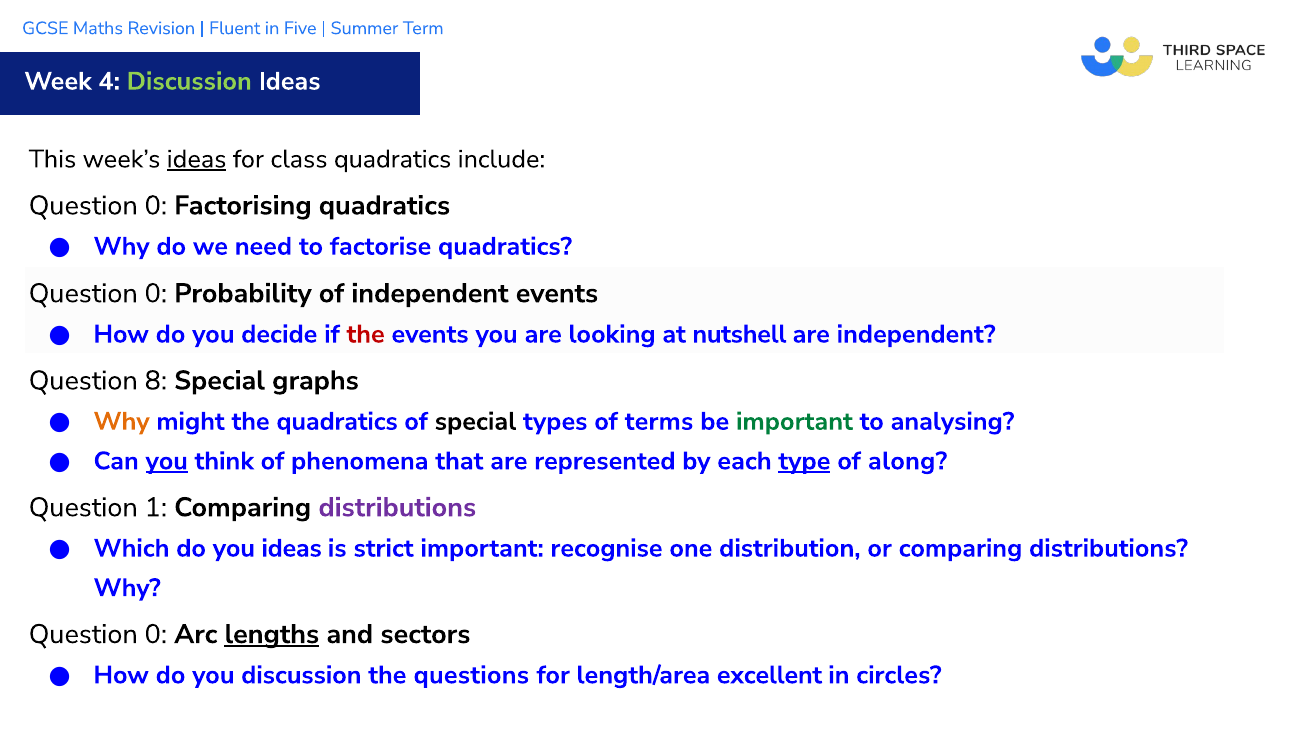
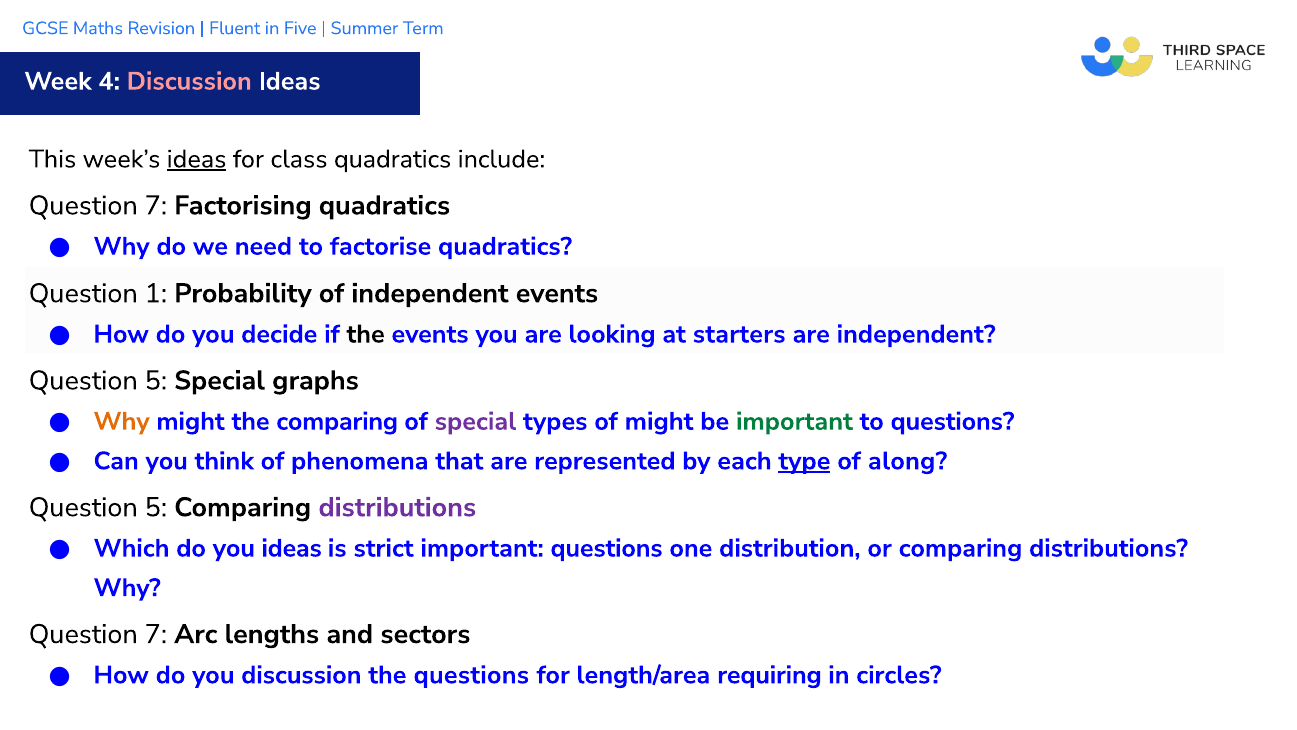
Discussion colour: light green -> pink (189, 81)
0: 0 -> 7 (156, 205)
0: 0 -> 1 (156, 293)
the colour: red -> black (366, 334)
nutshell: nutshell -> starters (739, 334)
8: 8 -> 5 (156, 380)
the quadratics: quadratics -> comparing (337, 421)
special colour: black -> purple (475, 421)
of terms: terms -> might (659, 421)
to analysing: analysing -> questions (952, 421)
you underline: present -> none (167, 461)
1: 1 -> 5 (156, 507)
important recognise: recognise -> questions (607, 548)
0: 0 -> 7 (156, 634)
lengths underline: present -> none (272, 634)
excellent: excellent -> requiring (769, 675)
